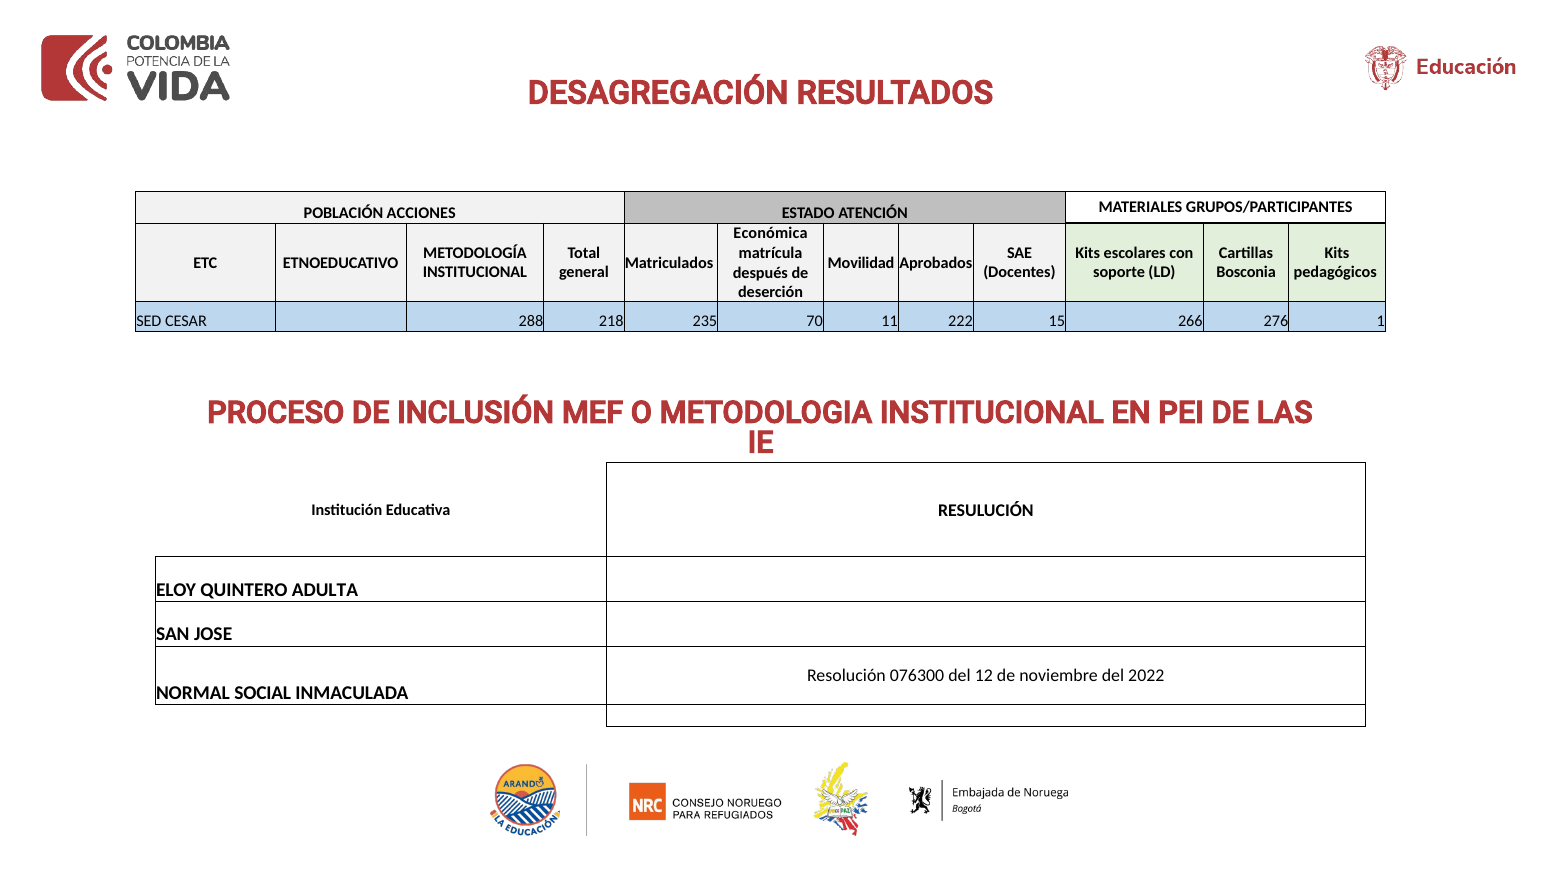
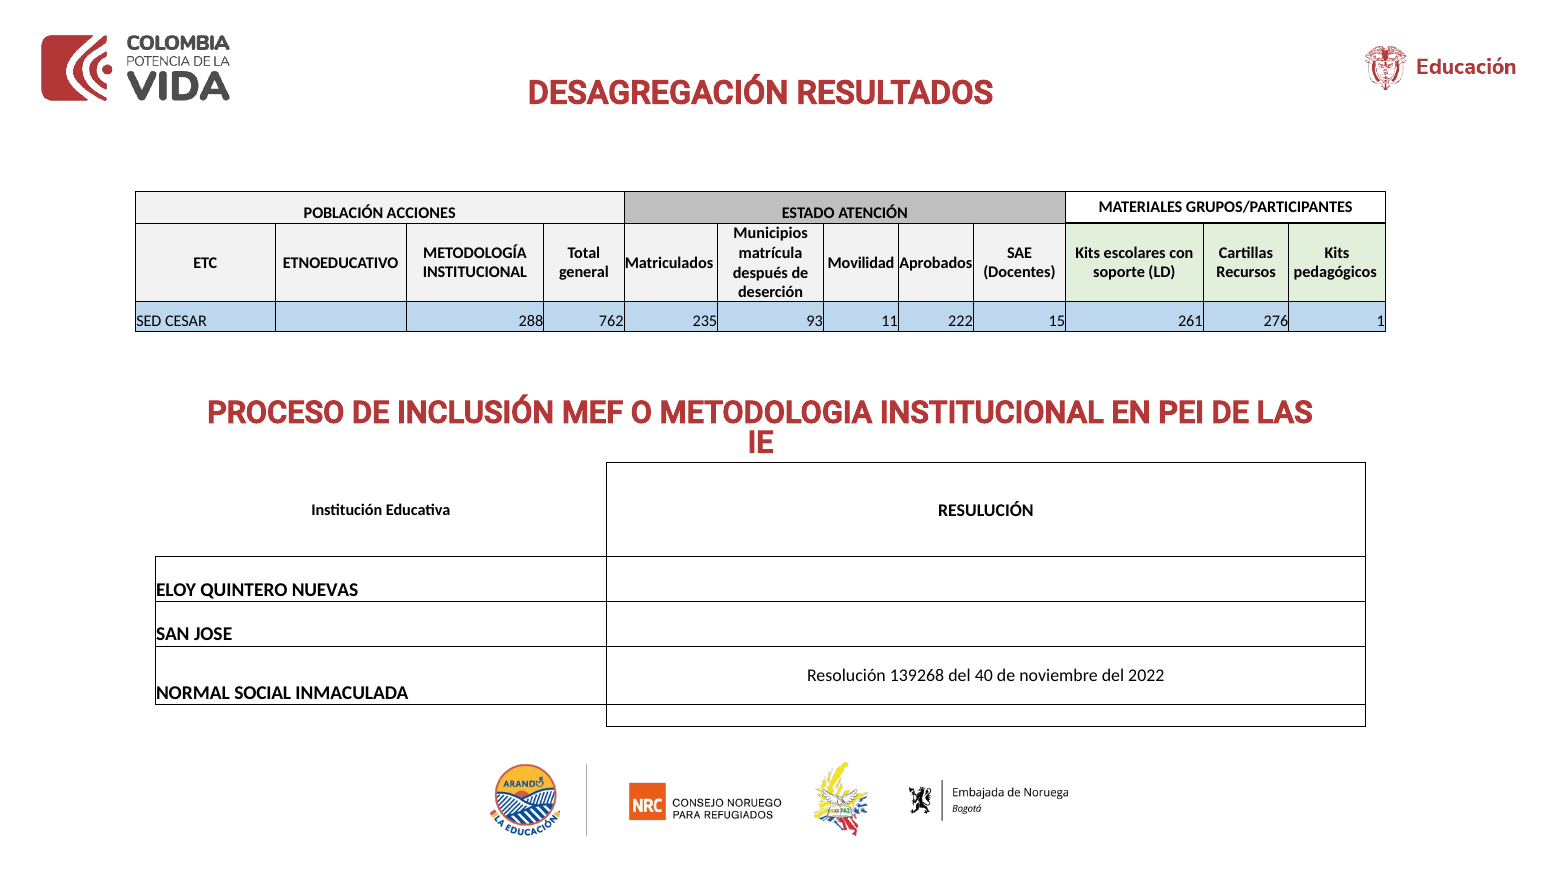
Económica: Económica -> Municipios (771, 234)
Bosconia: Bosconia -> Recursos (1246, 273)
218: 218 -> 762 (611, 322)
70: 70 -> 93 (815, 322)
266: 266 -> 261 (1190, 322)
ADULTA: ADULTA -> NUEVAS (325, 590)
076300: 076300 -> 139268 (917, 676)
12: 12 -> 40 (984, 676)
